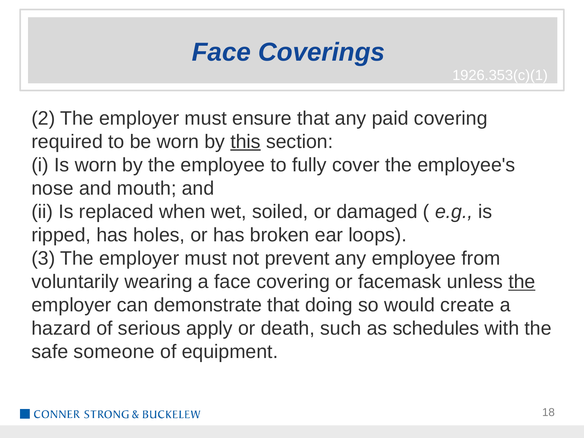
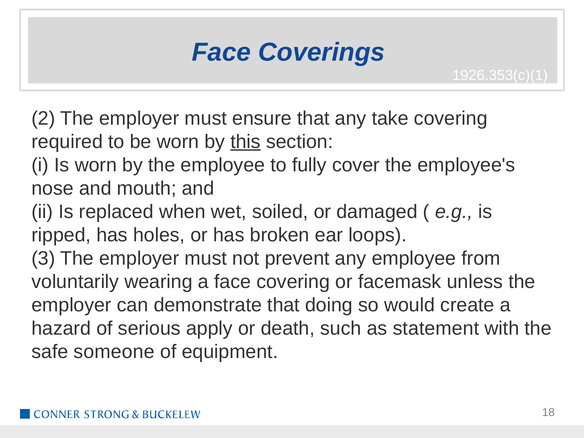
paid: paid -> take (390, 118)
the underline: present -> none (522, 282)
schedules: schedules -> statement (436, 329)
